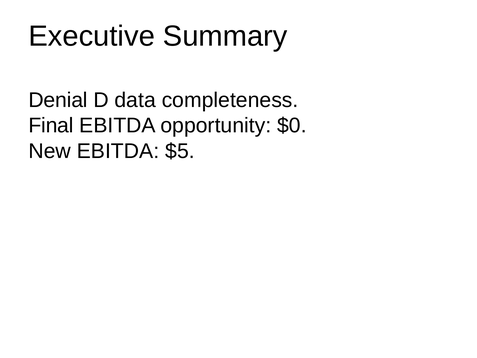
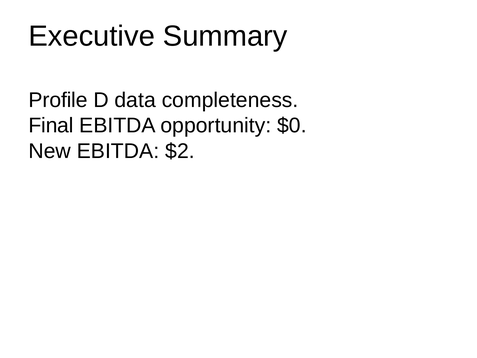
Denial: Denial -> Profile (58, 100)
$5: $5 -> $2 (180, 151)
